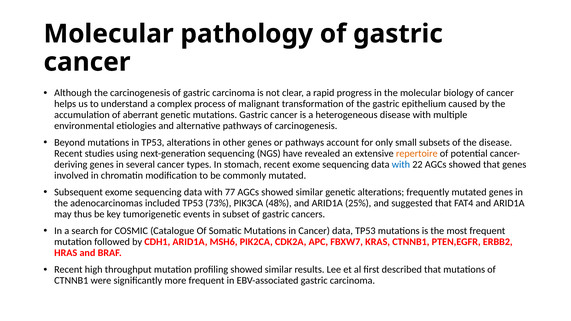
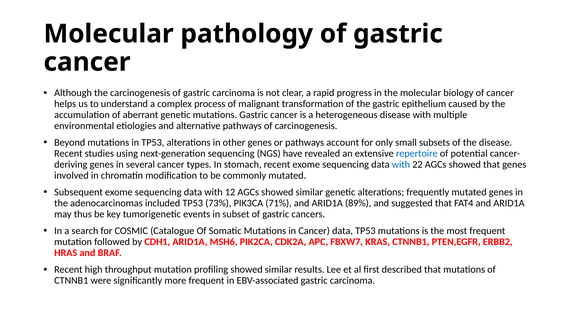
repertoire colour: orange -> blue (417, 154)
77: 77 -> 12 (230, 192)
48%: 48% -> 71% (279, 203)
25%: 25% -> 89% (358, 203)
